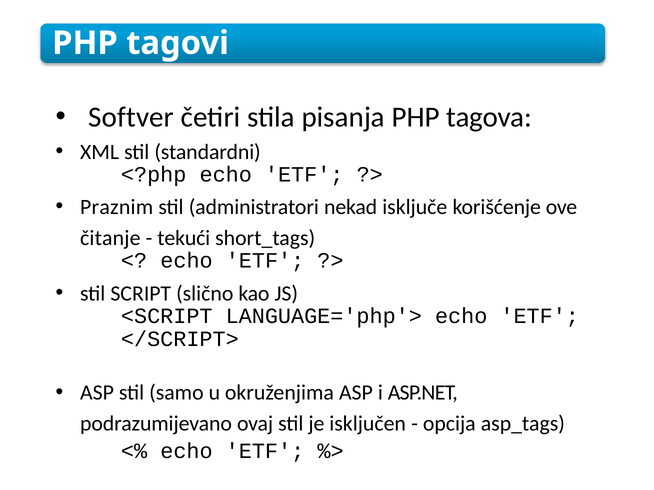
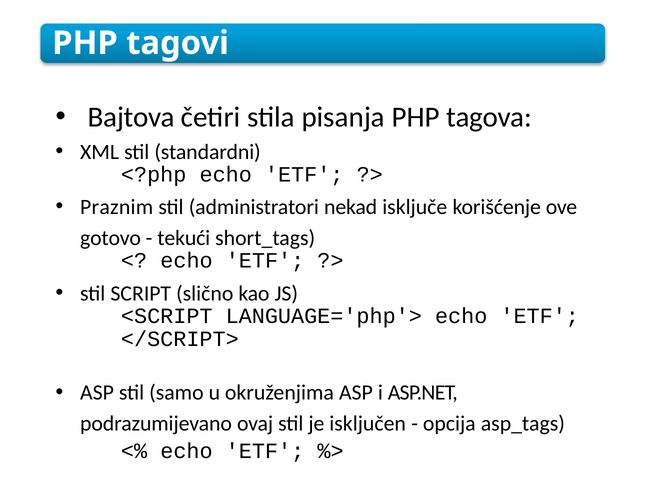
Softver: Softver -> Bajtova (131, 117)
čitanje: čitanje -> gotovo (111, 238)
